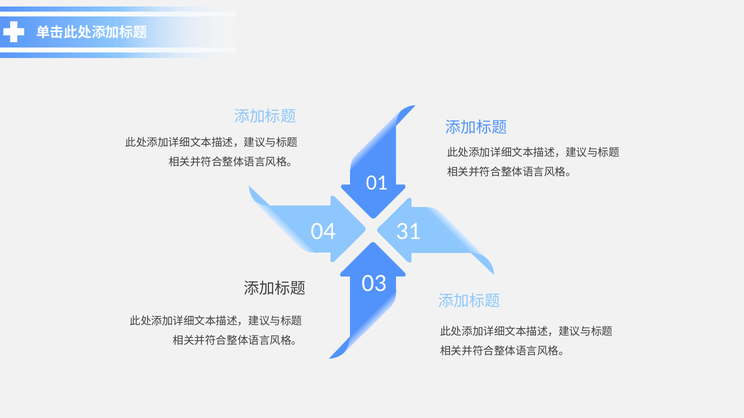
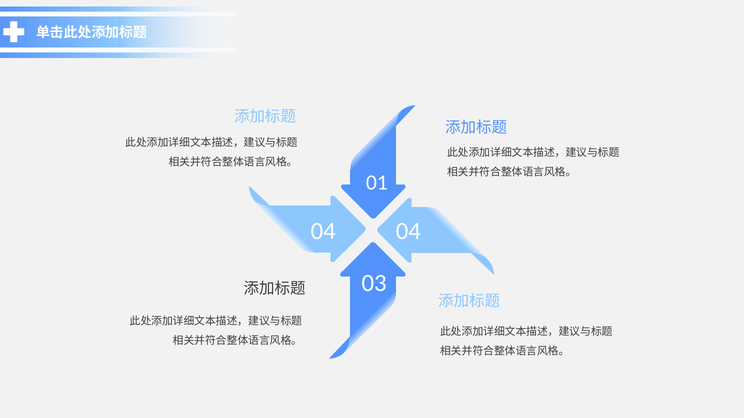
04 31: 31 -> 04 (408, 231)
